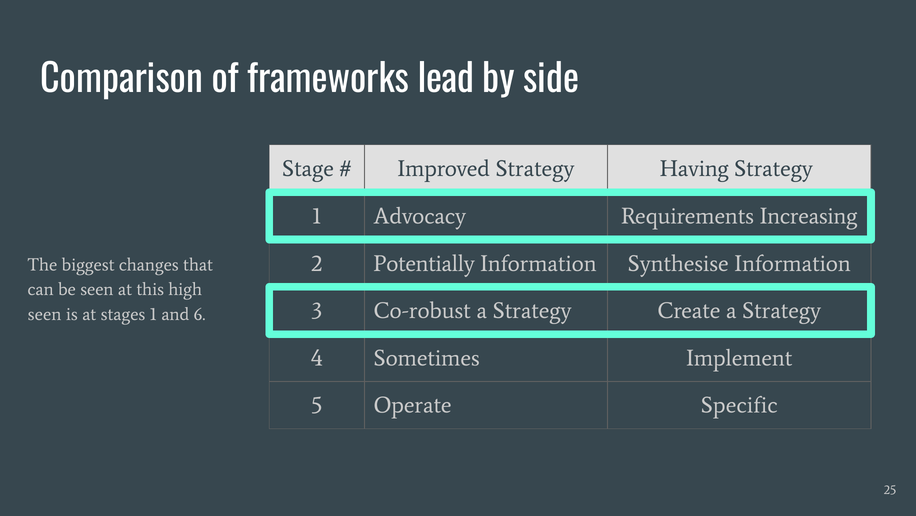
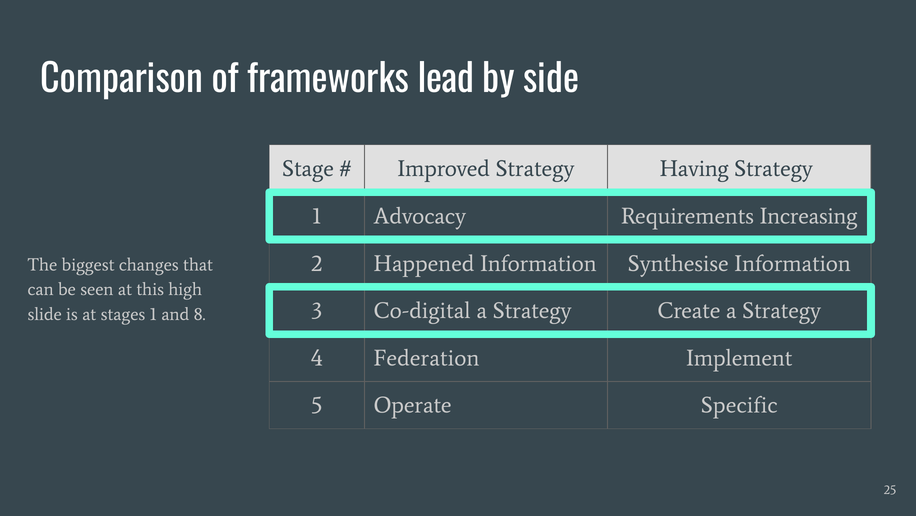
Potentially: Potentially -> Happened (424, 263)
Co-robust: Co-robust -> Co-digital (422, 310)
seen: seen -> slide (45, 314)
6: 6 -> 8 (200, 314)
Sometimes: Sometimes -> Federation (426, 358)
